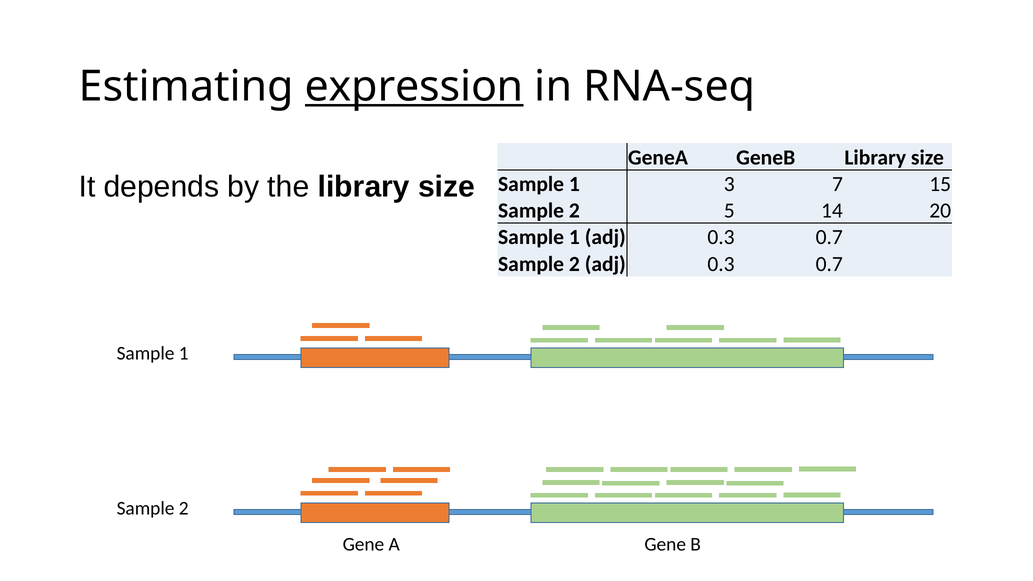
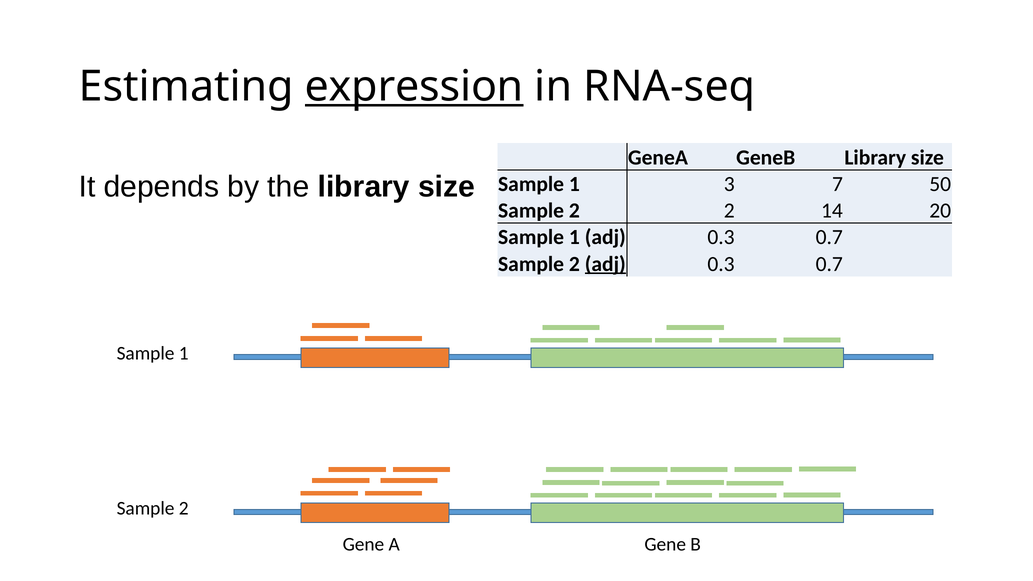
15: 15 -> 50 (940, 184)
2 5: 5 -> 2 (729, 211)
adj underline: none -> present (605, 264)
